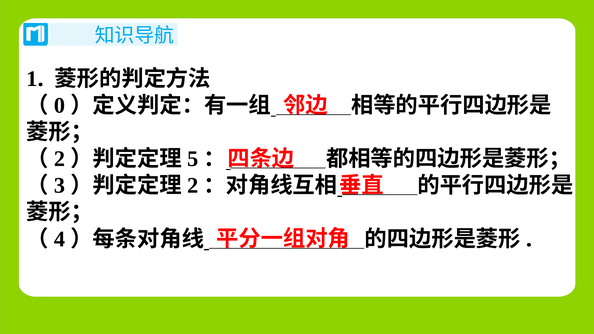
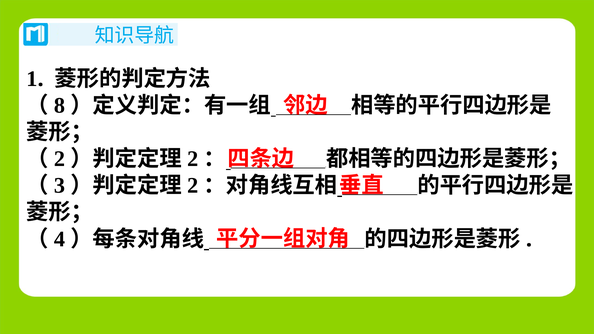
0: 0 -> 8 (59, 105)
5: 5 -> 2 (193, 159)
